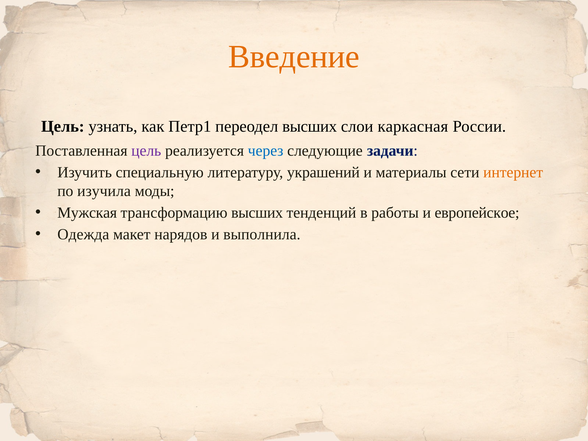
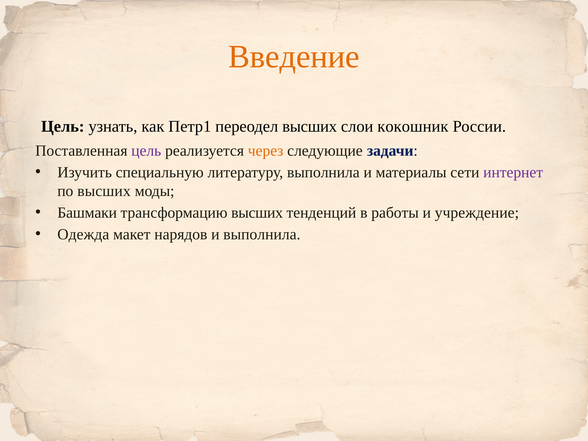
каркасная: каркасная -> кокошник (413, 127)
через colour: blue -> orange (266, 151)
литературу украшений: украшений -> выполнила (323, 172)
интернет colour: orange -> purple (513, 172)
по изучила: изучила -> высших (104, 191)
Мужская: Мужская -> Башмаки (87, 213)
европейское: европейское -> учреждение (477, 213)
